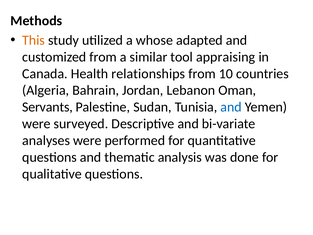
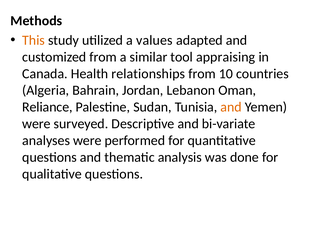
whose: whose -> values (154, 40)
Servants: Servants -> Reliance (47, 107)
and colour: blue -> orange (231, 107)
